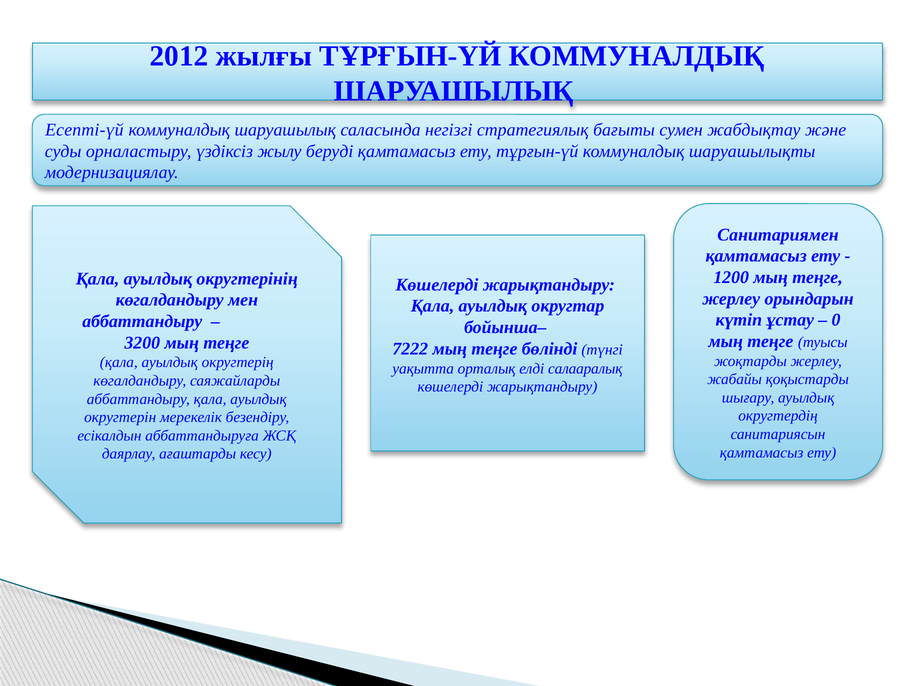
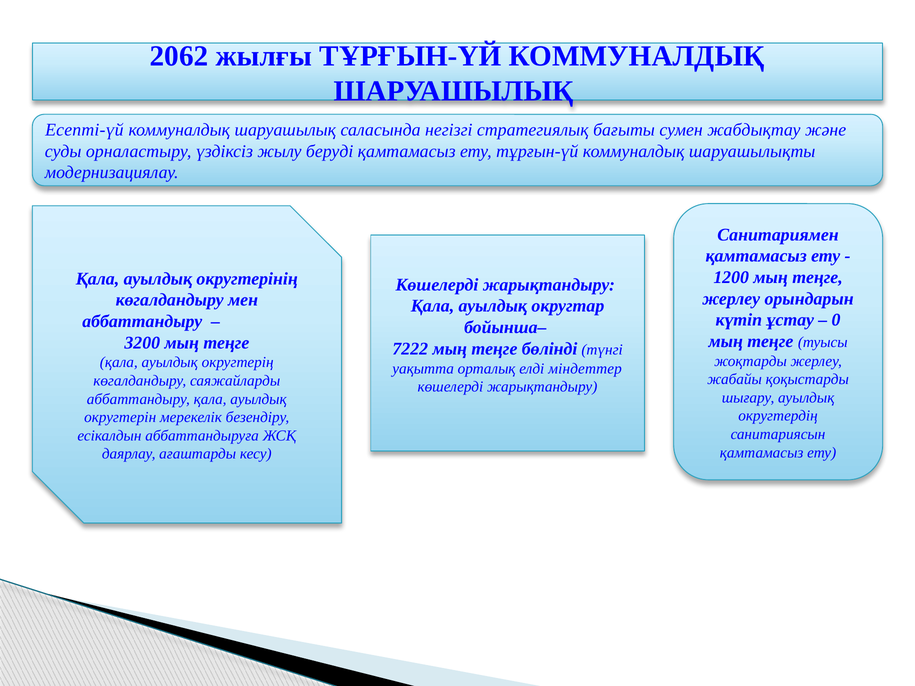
2012: 2012 -> 2062 (179, 56)
салааралық: салааралық -> міндеттер (585, 369)
